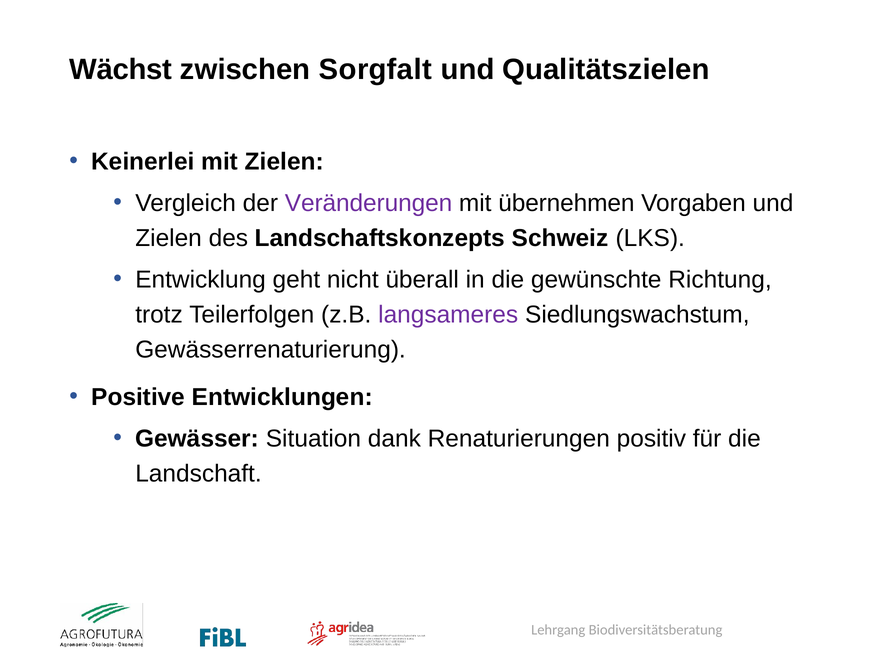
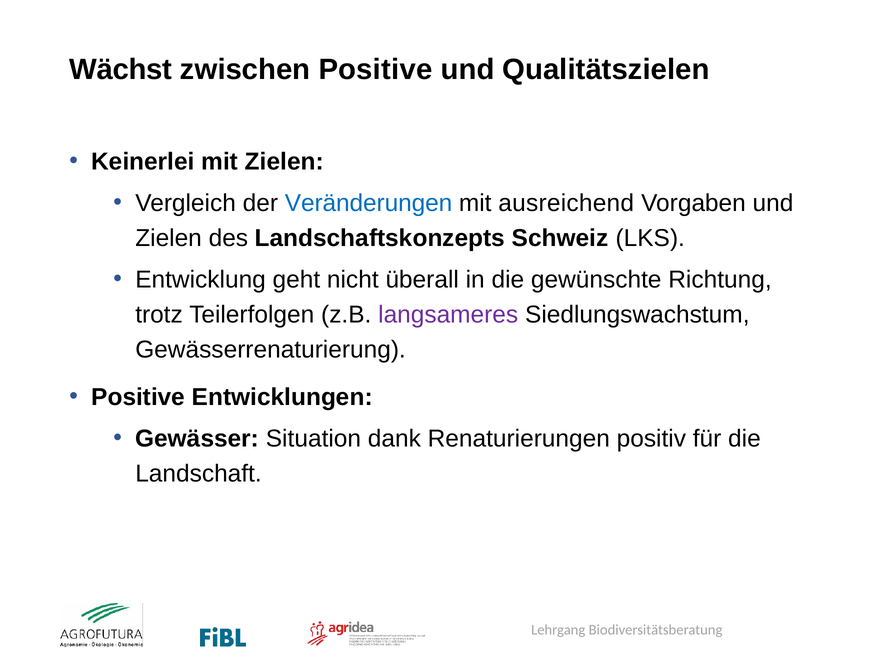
zwischen Sorgfalt: Sorgfalt -> Positive (375, 70)
Veränderungen colour: purple -> blue (369, 203)
übernehmen: übernehmen -> ausreichend (566, 203)
